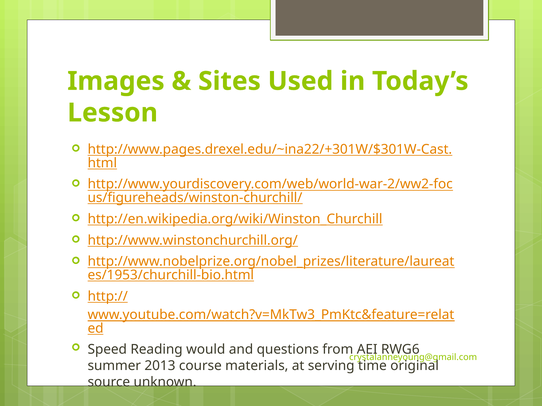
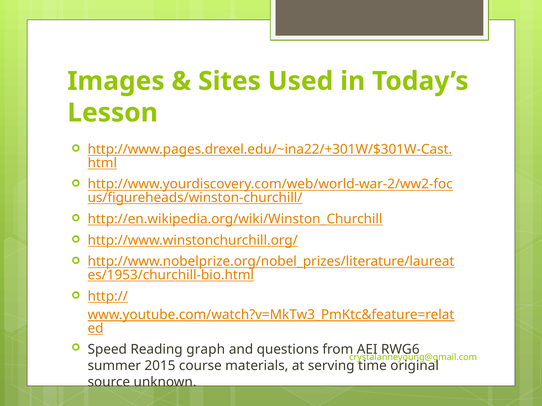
would: would -> graph (206, 350)
2013: 2013 -> 2015 (160, 366)
